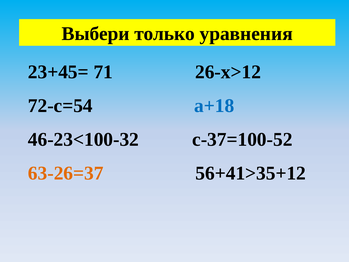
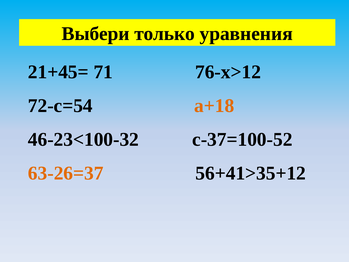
23+45=: 23+45= -> 21+45= (58, 72)
26-х>12: 26-х>12 -> 76-х>12 (228, 72)
а+18 colour: blue -> orange (214, 106)
